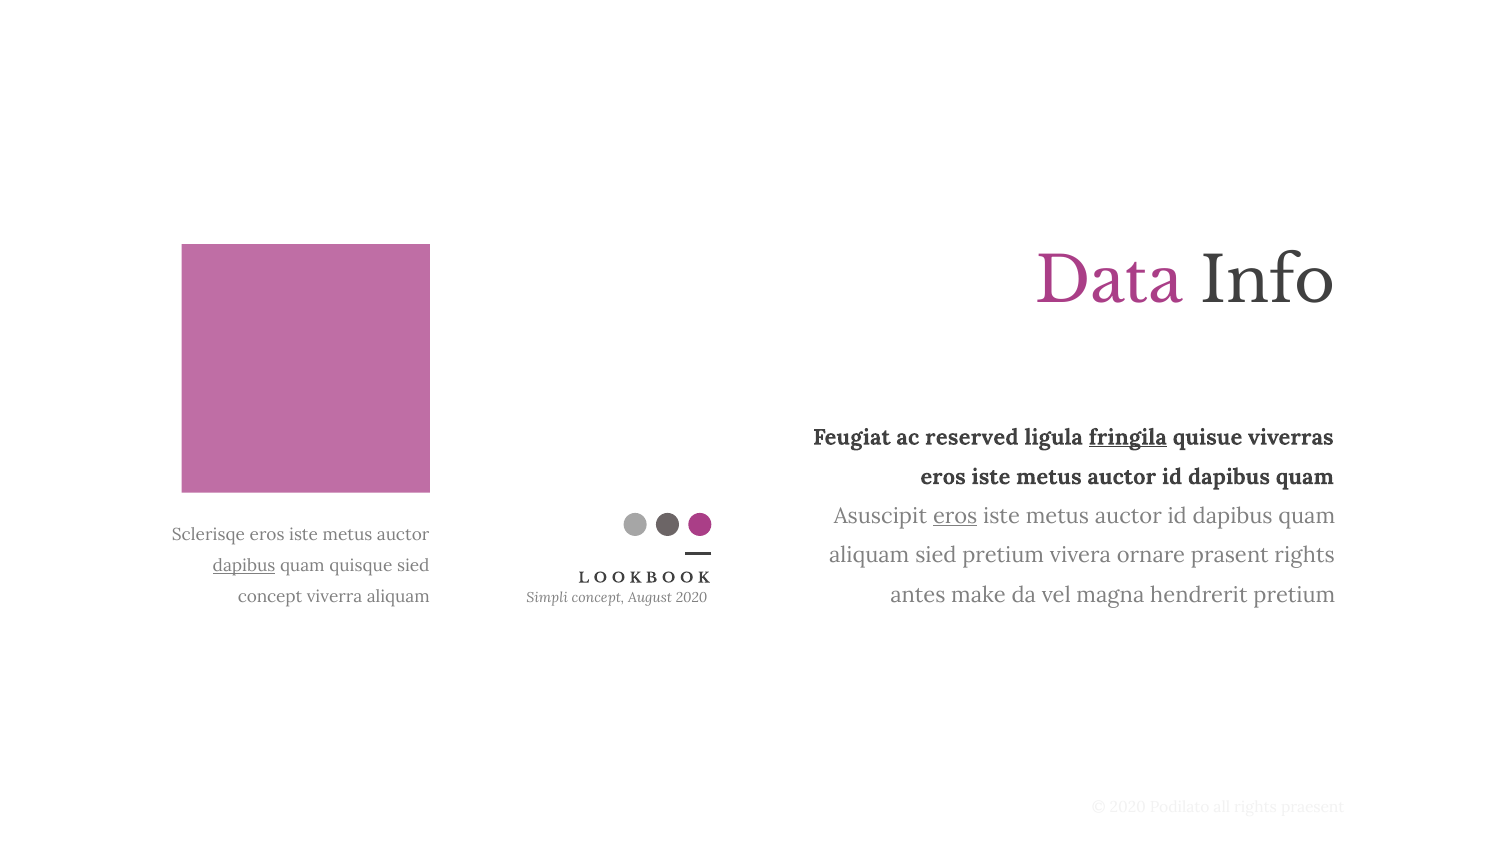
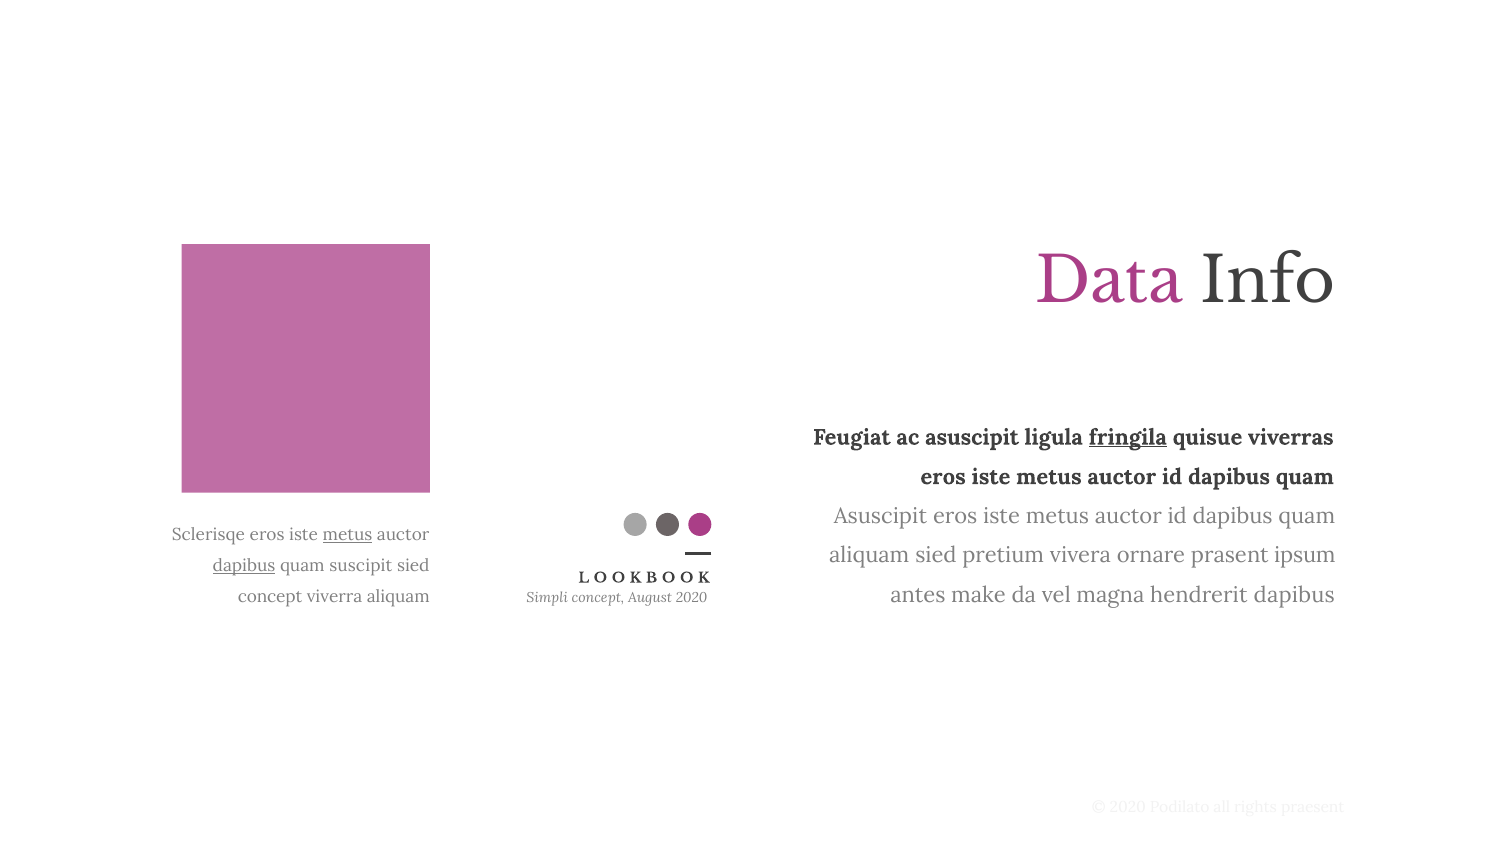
ac reserved: reserved -> asuscipit (972, 437)
eros underline: present -> none (955, 516)
metus underline: none -> present (347, 535)
prasent rights: rights -> ipsum (1305, 555)
quisque: quisque -> suscipit (361, 566)
hendrerit pretium: pretium -> dapibus (1294, 595)
